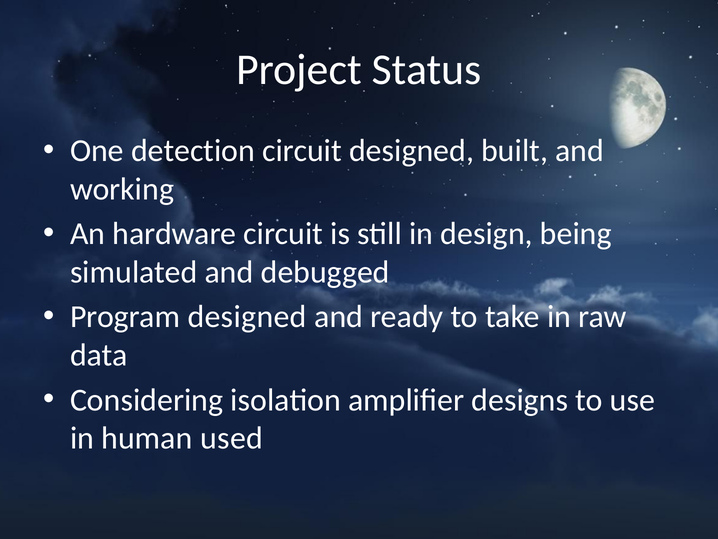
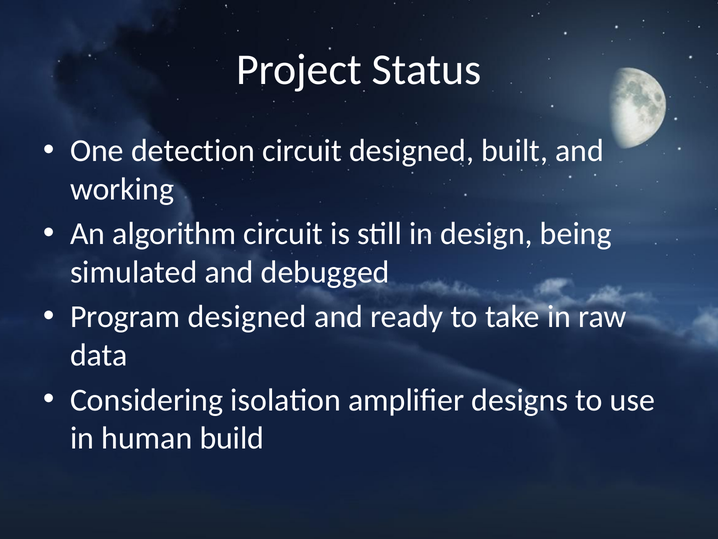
hardware: hardware -> algorithm (174, 234)
used: used -> build (232, 438)
